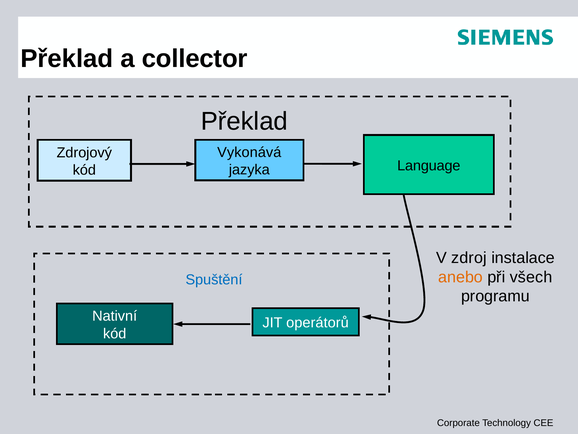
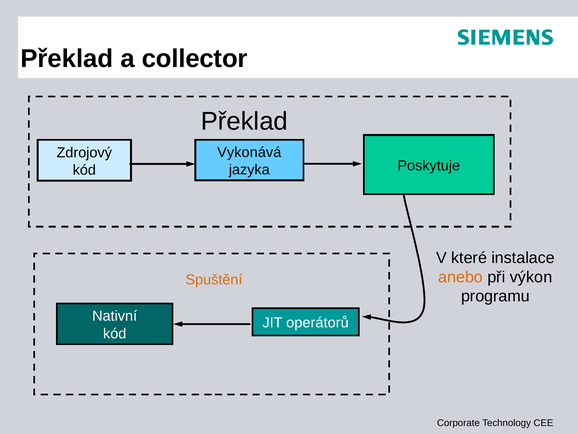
Language: Language -> Poskytuje (429, 165)
zdroj: zdroj -> které (469, 257)
všech: všech -> výkon (531, 277)
Spuštění colour: blue -> orange (214, 279)
